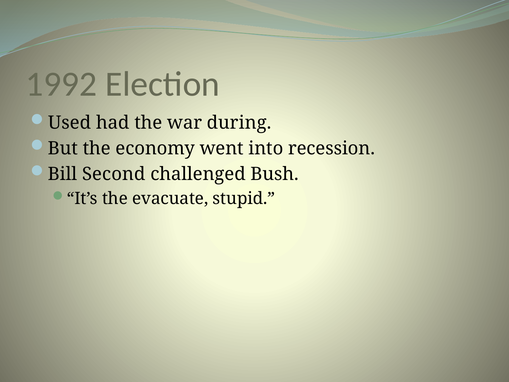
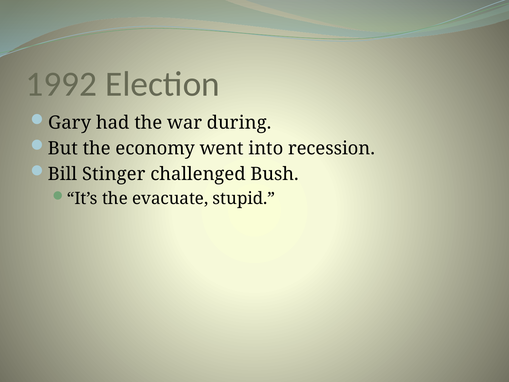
Used: Used -> Gary (70, 123)
Second: Second -> Stinger (114, 174)
